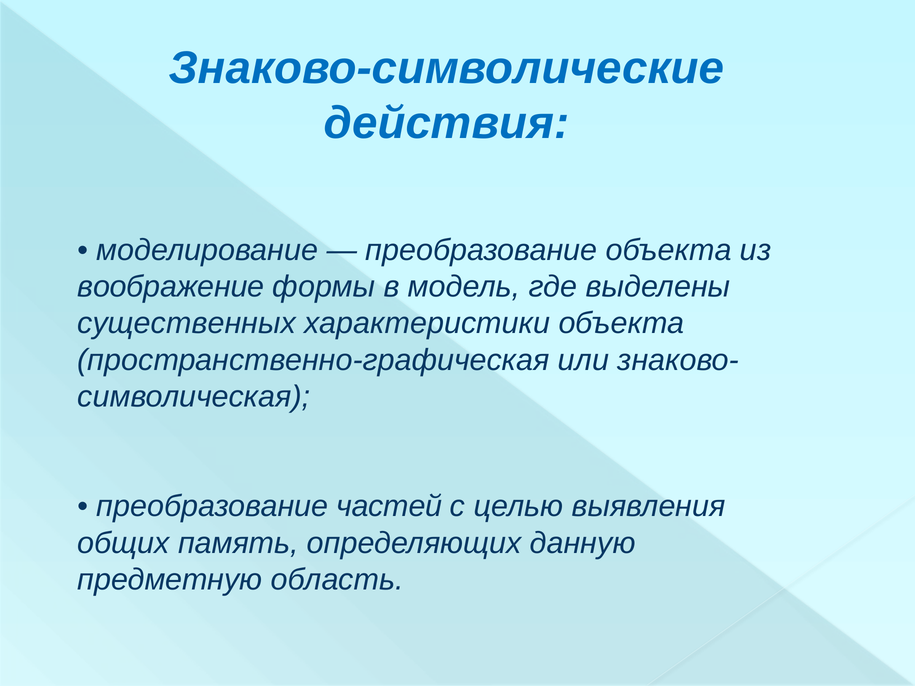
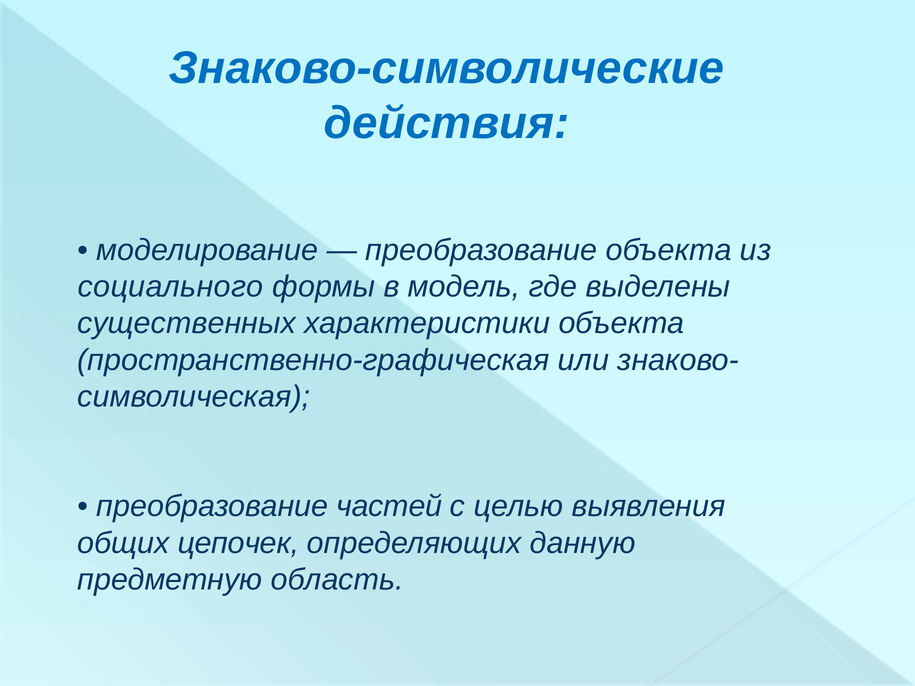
воображение: воображение -> социального (171, 287)
память: память -> цепочек (238, 543)
